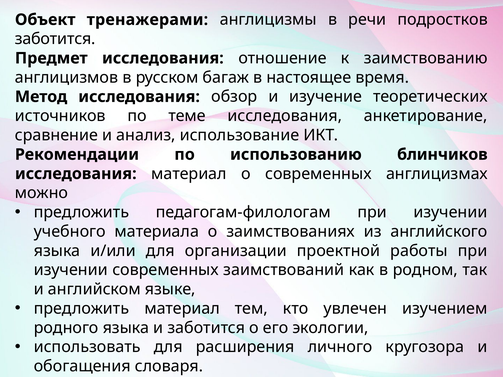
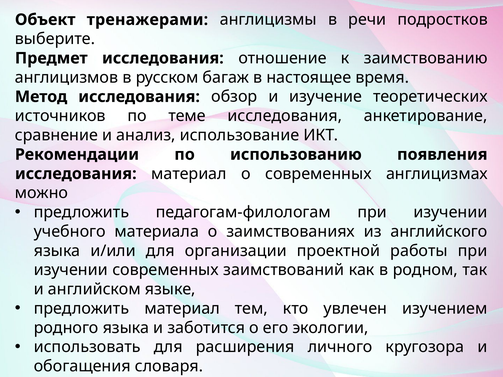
заботится: заботится -> выберите (55, 39)
блинчиков: блинчиков -> появления (442, 155)
